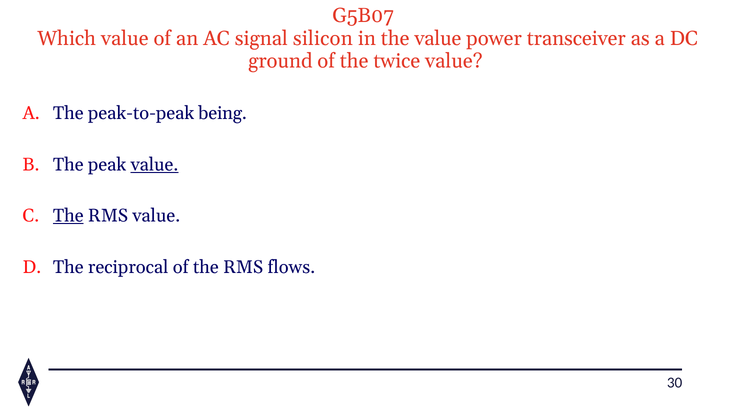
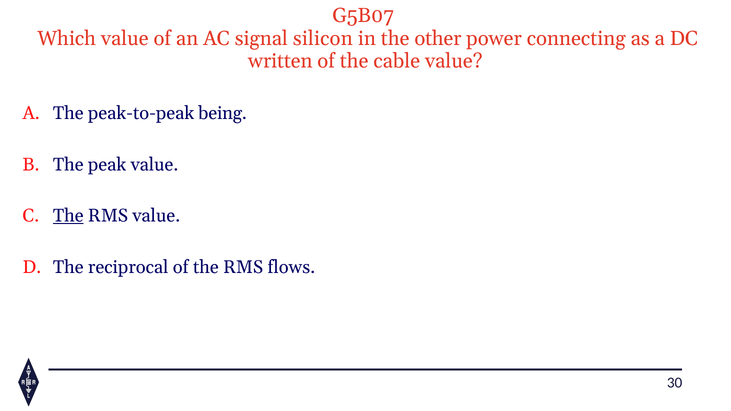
the value: value -> other (438, 38)
transceiver: transceiver -> connecting (576, 38)
ground: ground -> written (280, 61)
twice: twice -> cable (397, 61)
value underline: present -> none (154, 165)
